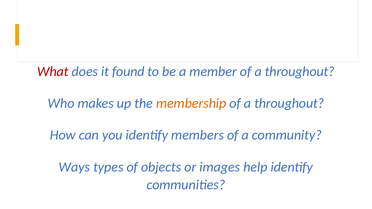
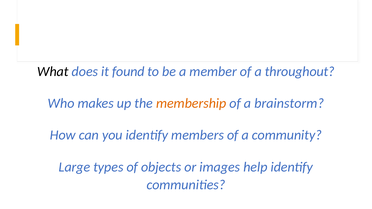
What colour: red -> black (53, 72)
throughout: throughout -> brainstorm (289, 103)
Ways: Ways -> Large (74, 167)
